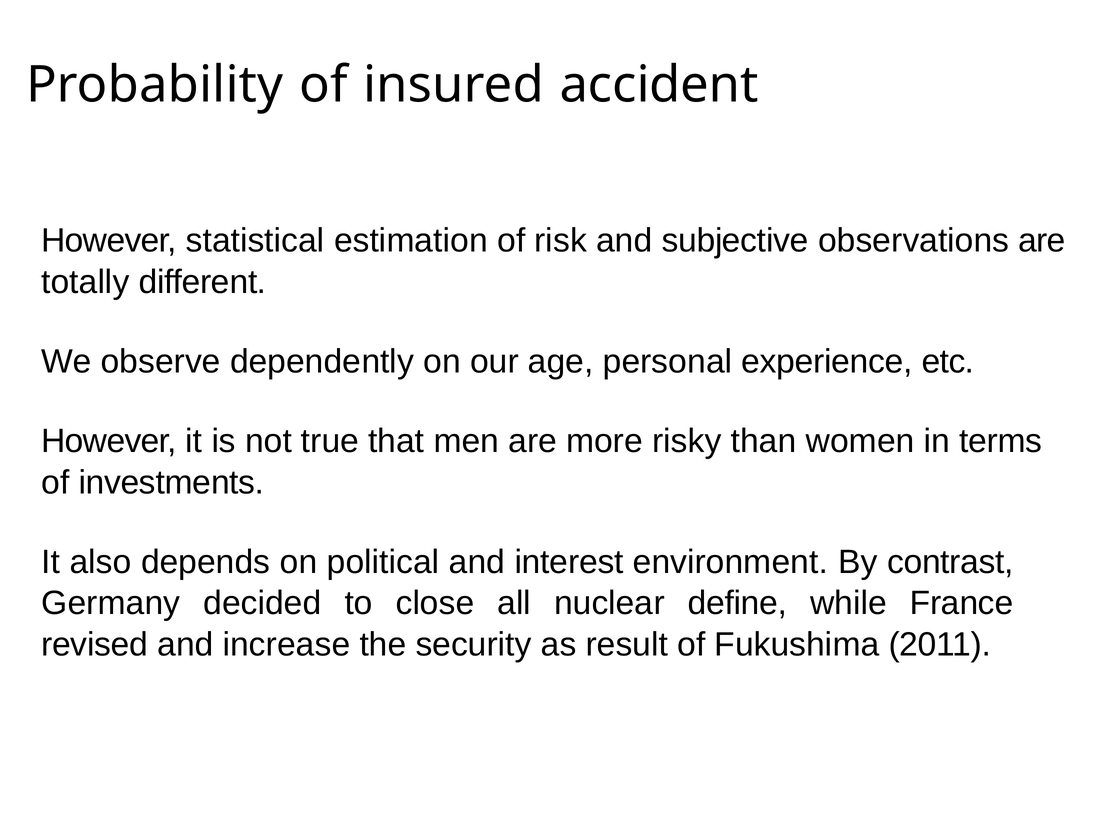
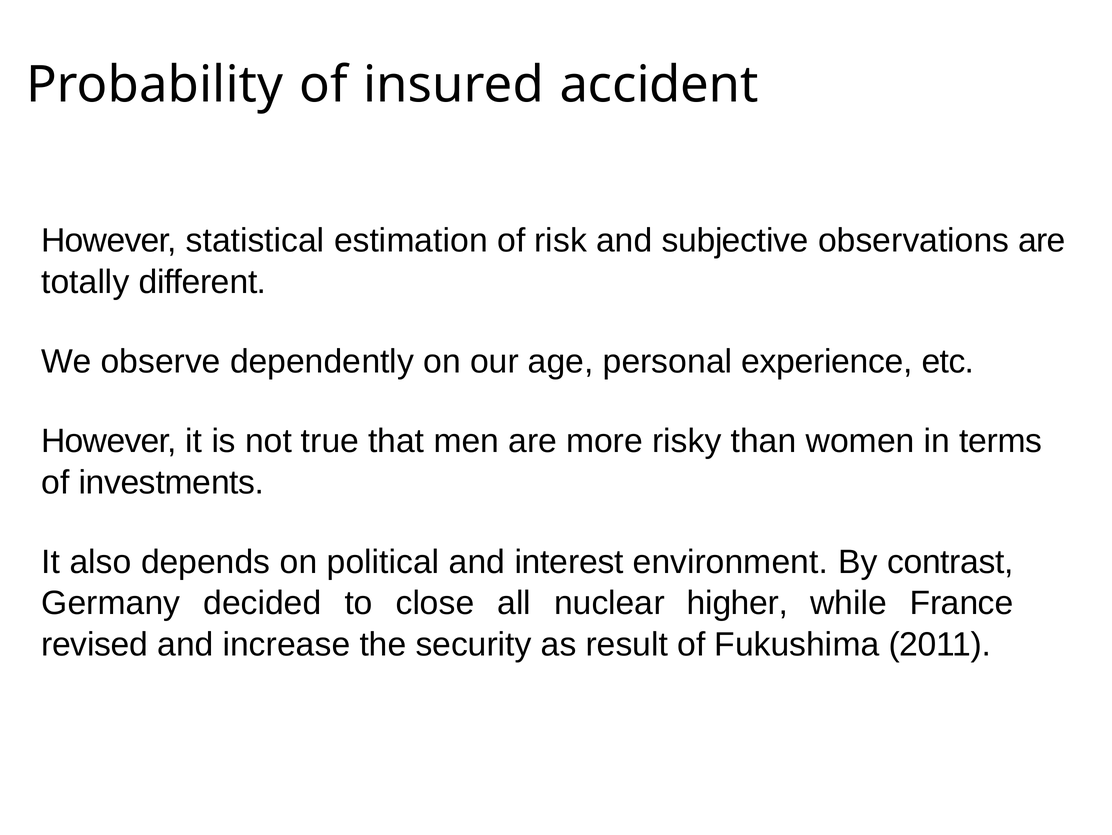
define: define -> higher (737, 603)
